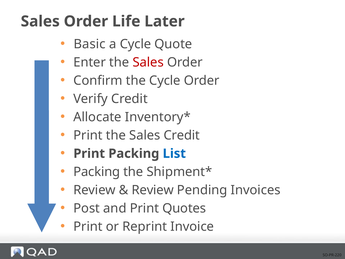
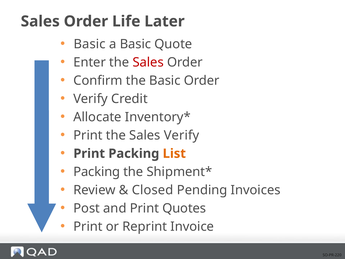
a Cycle: Cycle -> Basic (135, 44)
the Cycle: Cycle -> Basic (165, 80)
Sales Credit: Credit -> Verify (182, 135)
List colour: blue -> orange (174, 153)
Review: Review -> Closed (153, 190)
